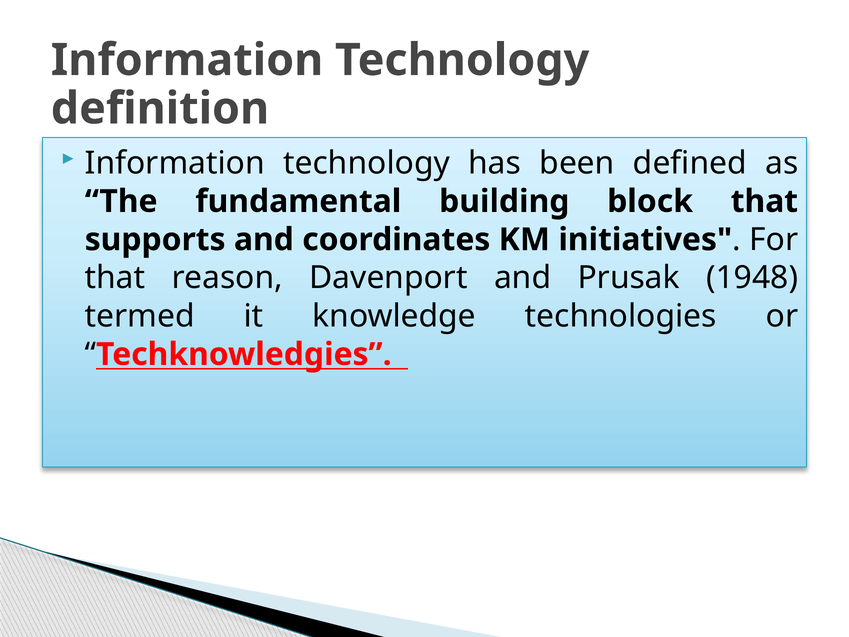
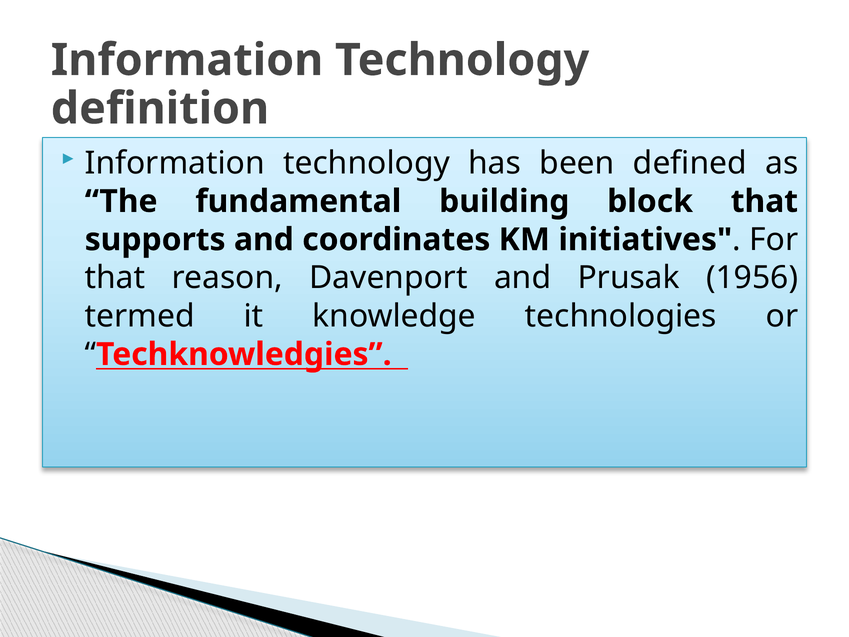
1948: 1948 -> 1956 (752, 278)
